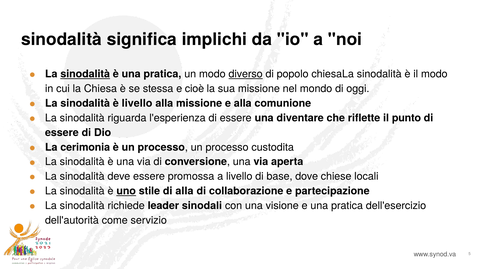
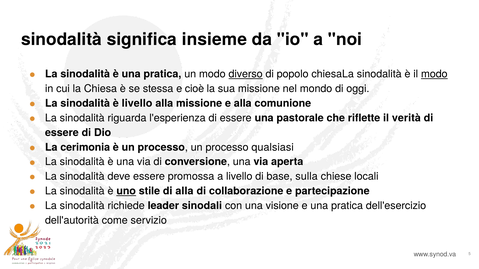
implichi: implichi -> insieme (214, 40)
sinodalità underline: present -> none (85, 74)
modo underline: none -> present (434, 74)
diventare: diventare -> pastorale (300, 118)
punto: punto -> verità (406, 118)
custodita: custodita -> qualsiasi (273, 147)
dove: dove -> sulla (307, 177)
